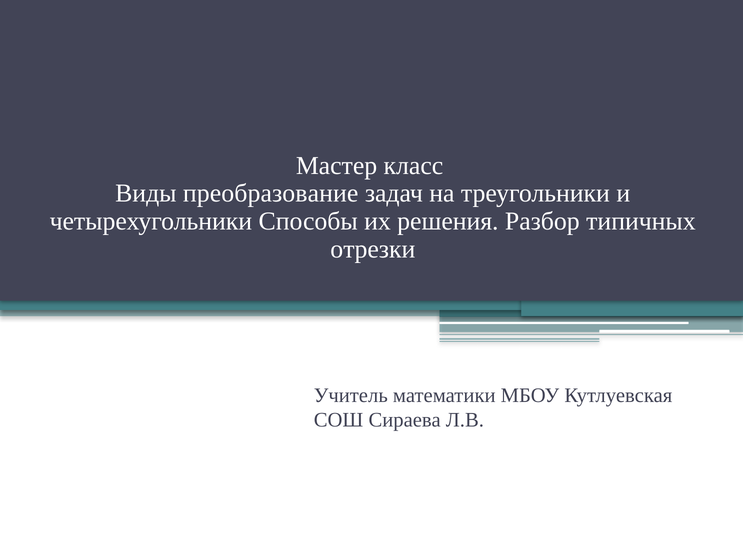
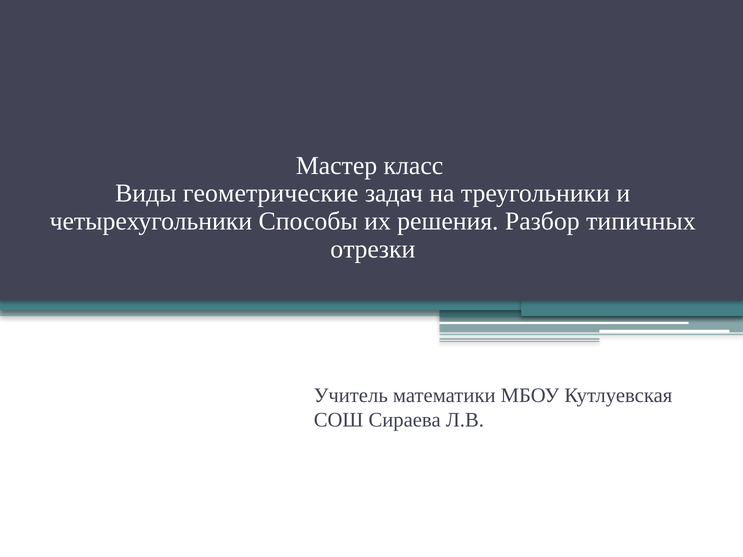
преобразование: преобразование -> геометрические (271, 194)
